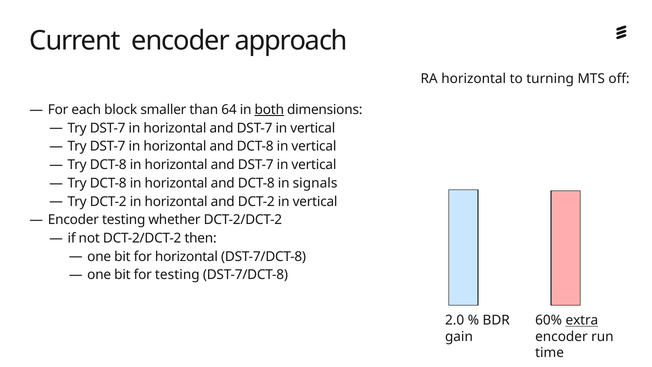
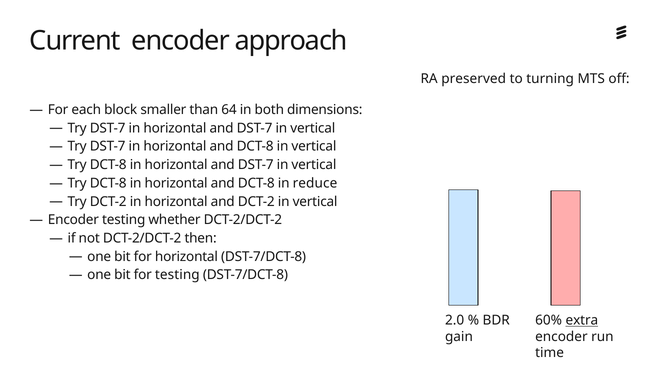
RA horizontal: horizontal -> preserved (474, 79)
both underline: present -> none (269, 110)
signals: signals -> reduce (315, 183)
